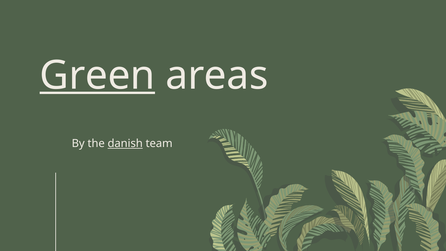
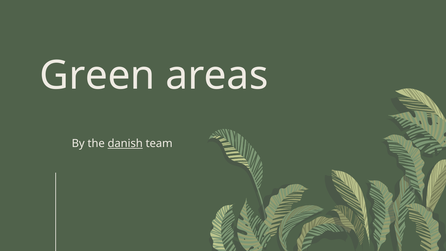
Green underline: present -> none (97, 75)
